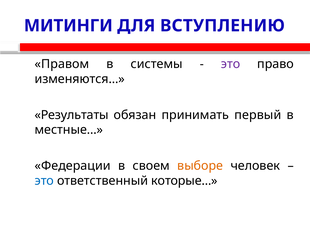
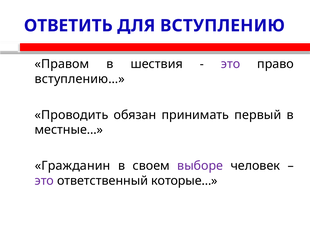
МИТИНГИ: МИТИНГИ -> ОТВЕТИТЬ (68, 26)
системы: системы -> шествия (157, 64)
изменяются…: изменяются… -> вступлению… (80, 79)
Результаты: Результаты -> Проводить (71, 115)
Федерации: Федерации -> Гражданин (73, 166)
выборе colour: orange -> purple (200, 166)
это colour: blue -> purple (44, 181)
